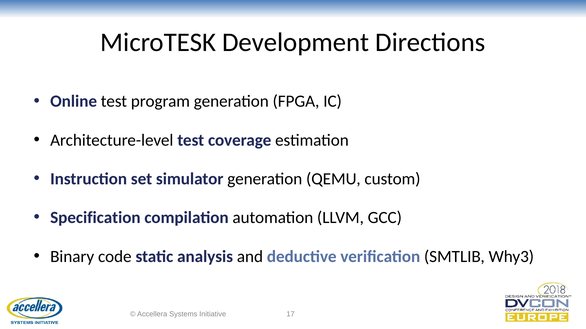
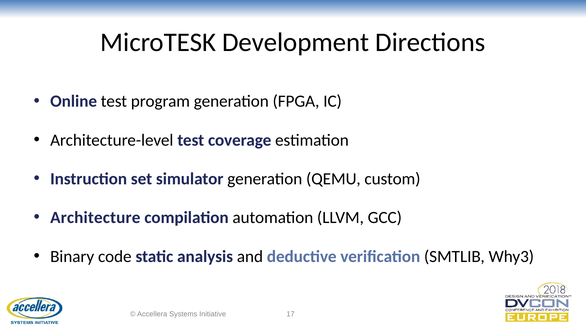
Specification: Specification -> Architecture (95, 218)
